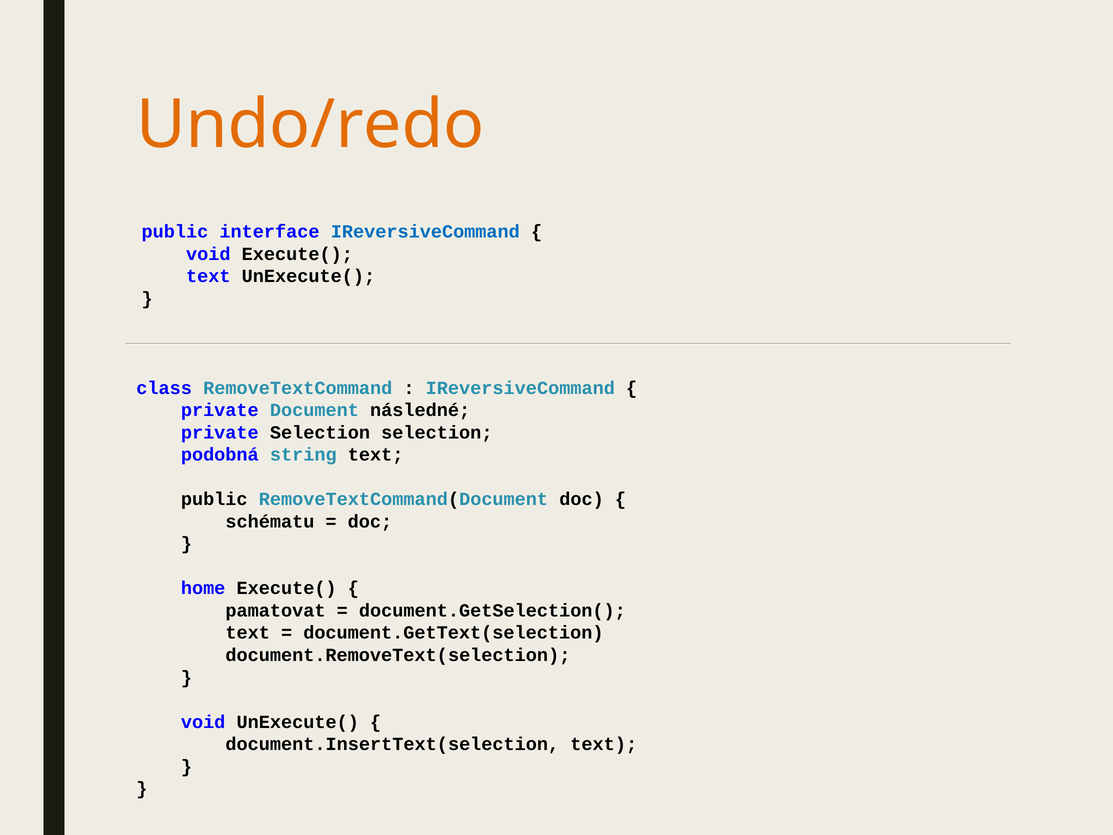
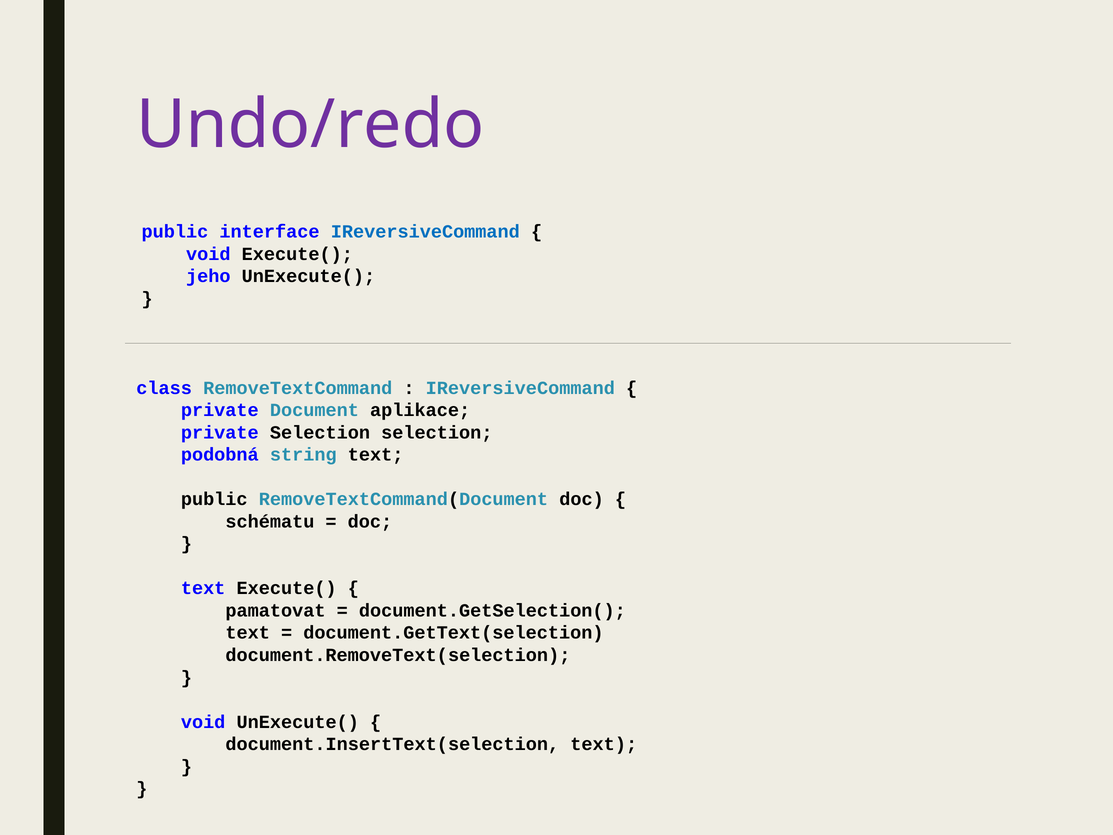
Undo/redo colour: orange -> purple (310, 125)
text: text -> jeho (208, 276)
následné: následné -> aplikace (420, 410)
home: home -> text (203, 588)
